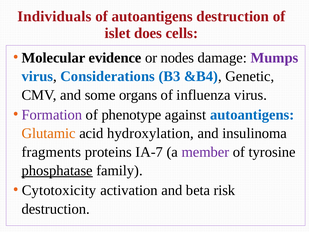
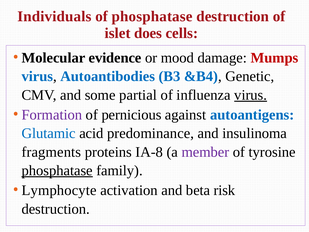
of autoantigens: autoantigens -> phosphatase (152, 16)
nodes: nodes -> mood (177, 58)
Mumps colour: purple -> red (275, 58)
Considerations: Considerations -> Autoantibodies (108, 76)
organs: organs -> partial (138, 95)
virus underline: none -> present (251, 95)
phenotype: phenotype -> pernicious (131, 115)
Glutamic colour: orange -> blue (49, 133)
hydroxylation: hydroxylation -> predominance (151, 133)
IA-7: IA-7 -> IA-8 (149, 152)
Cytotoxicity: Cytotoxicity -> Lymphocyte (59, 190)
